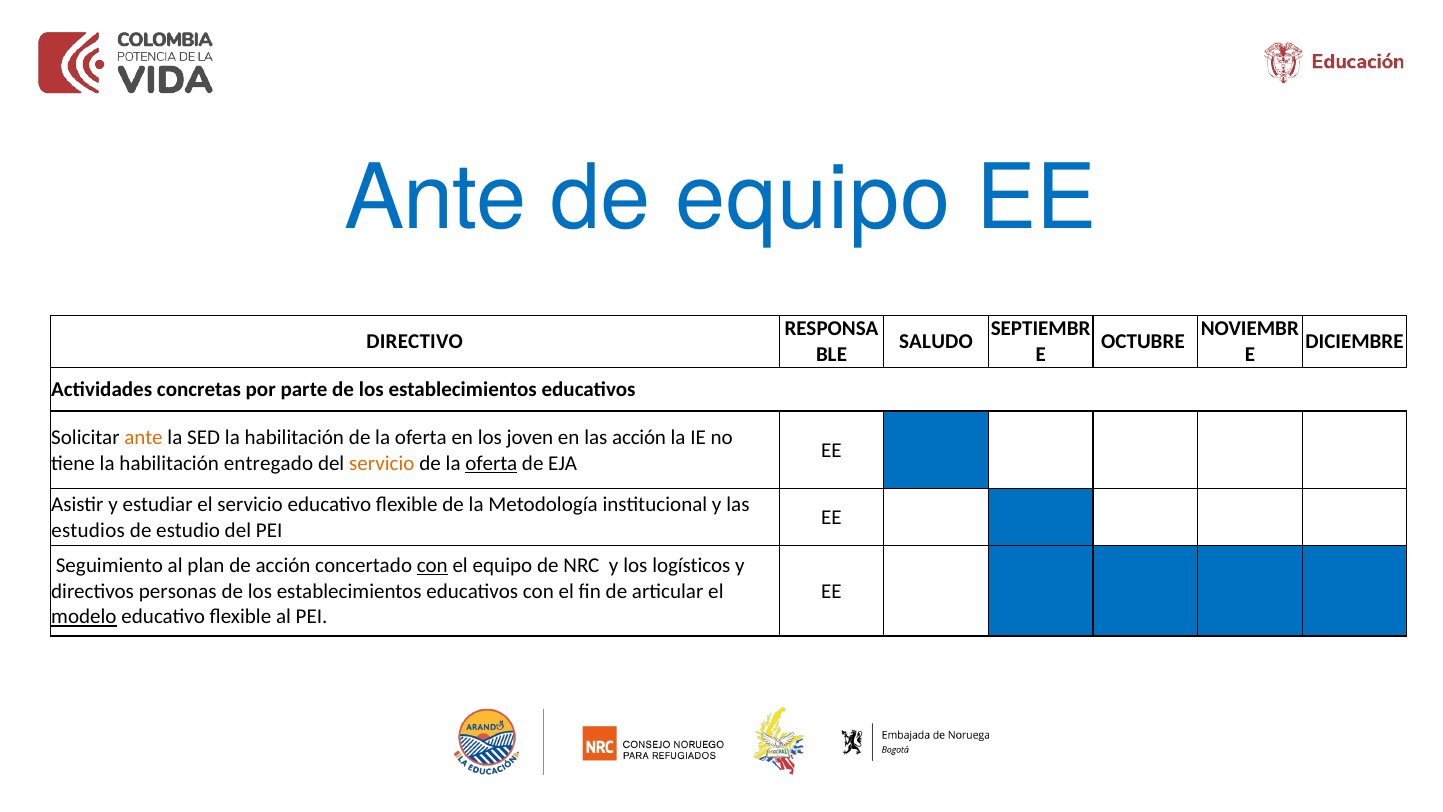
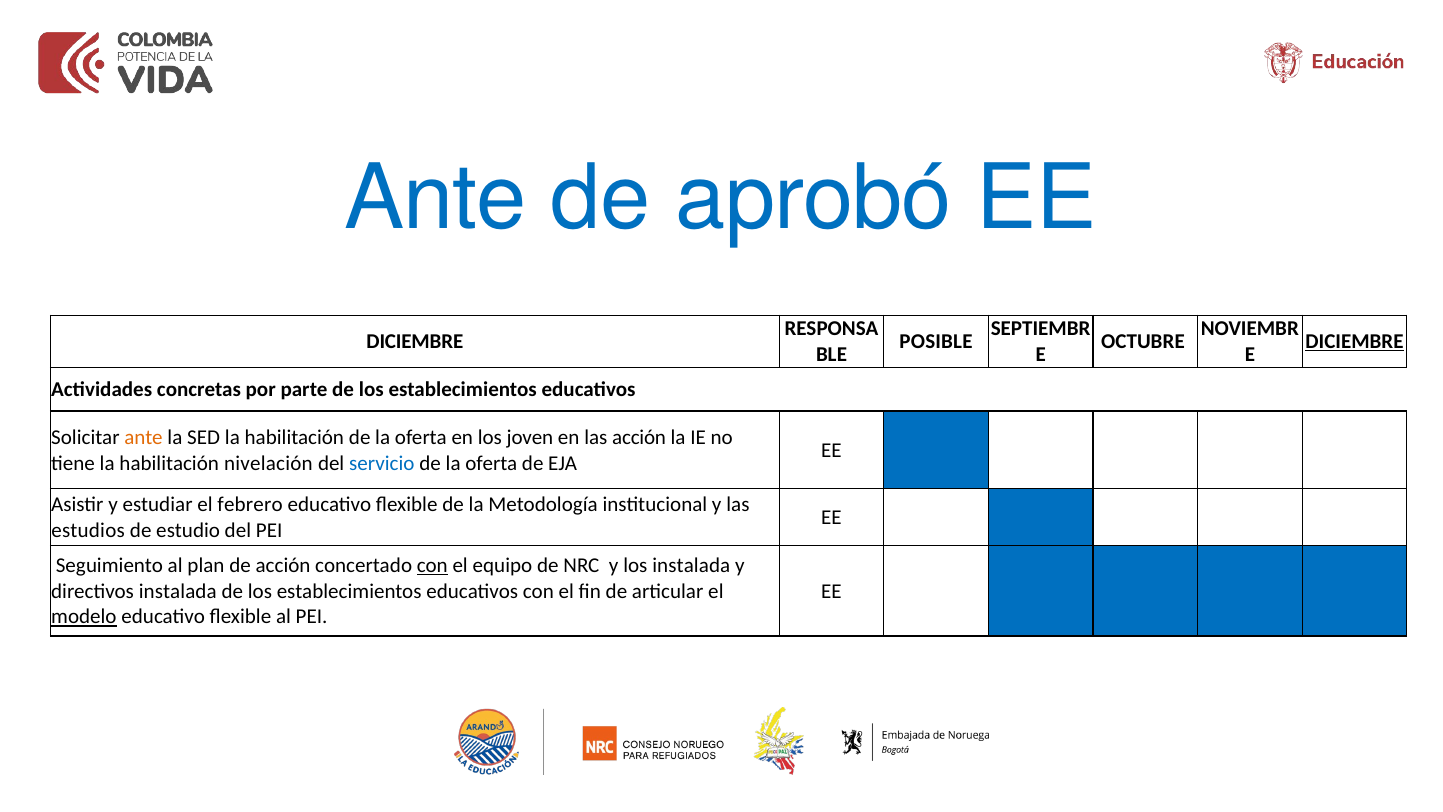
de equipo: equipo -> aprobó (814, 199)
DIRECTIVO: DIRECTIVO -> DICIEMBRE (415, 342)
SALUDO: SALUDO -> POSIBLE (936, 342)
DICIEMBRE underline: none -> present (1354, 342)
entregado: entregado -> nivelación (268, 463)
servicio colour: orange -> blue (382, 463)
oferta underline: present -> none (491, 463)
el servicio: servicio -> febrero (250, 505)
los logísticos: logísticos -> instalada (691, 565)
directivos personas: personas -> instalada (178, 591)
